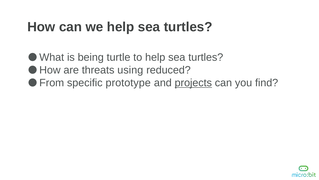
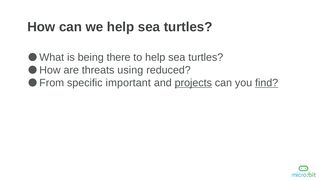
turtle: turtle -> there (119, 57)
prototype: prototype -> important (128, 83)
find underline: none -> present (267, 83)
